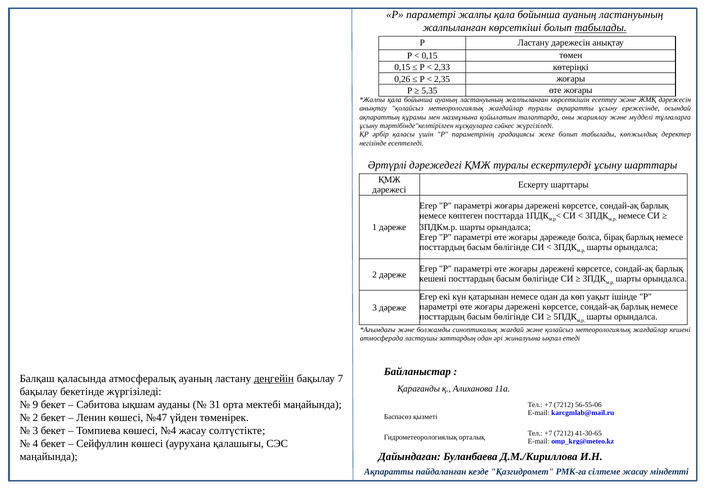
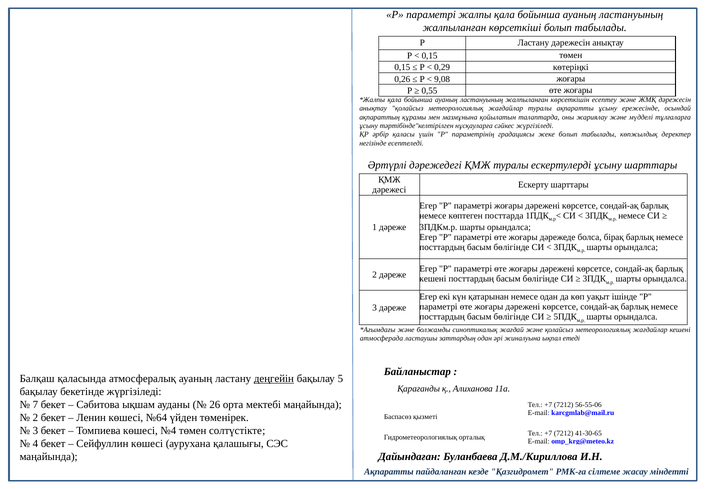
табылады underline: present -> none (601, 28)
2,33: 2,33 -> 0,29 (442, 67)
2,35: 2,35 -> 9,08 (442, 79)
5,35: 5,35 -> 0,55 (429, 91)
7: 7 -> 5 (340, 378)
9: 9 -> 7 (35, 404)
31: 31 -> 26 (215, 404)
№47: №47 -> №64 (156, 418)
№4 жасау: жасау -> төмен (193, 431)
